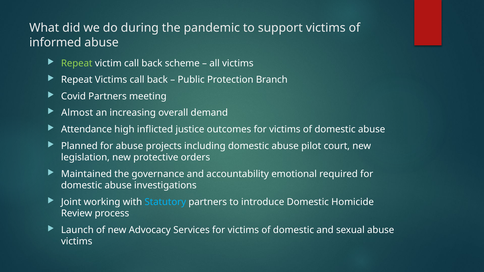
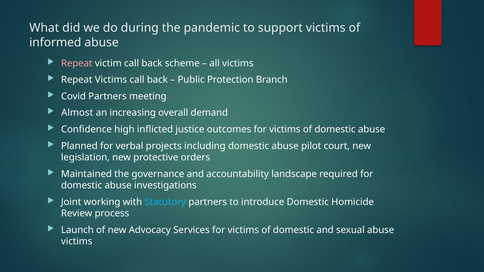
Repeat colour: light green -> pink (77, 63)
Attendance: Attendance -> Confidence (86, 129)
for abuse: abuse -> verbal (130, 146)
emotional: emotional -> landscape (294, 174)
